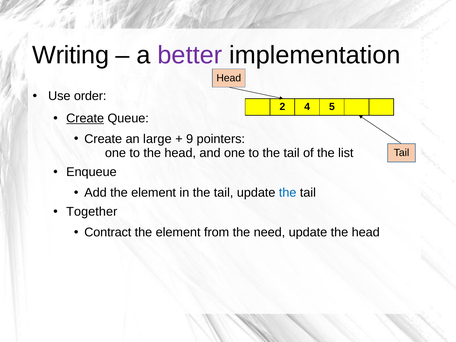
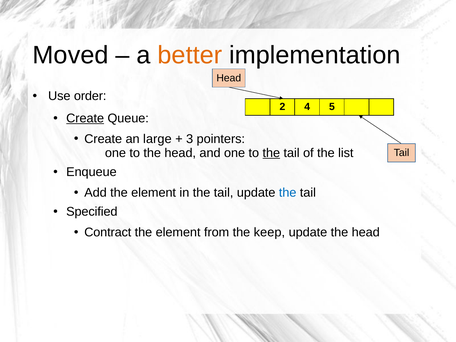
Writing: Writing -> Moved (71, 55)
better colour: purple -> orange (190, 55)
9: 9 -> 3 (190, 139)
the underline: none -> present (271, 153)
Together: Together -> Specified (92, 212)
need: need -> keep (269, 232)
